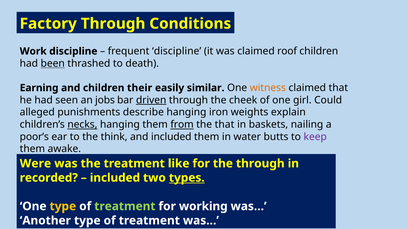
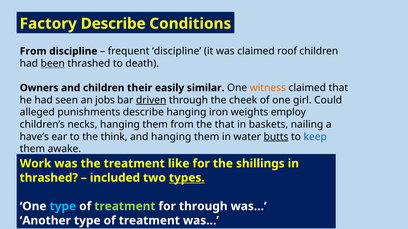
Factory Through: Through -> Describe (113, 24)
Work: Work -> From (33, 51)
Earning: Earning -> Owners (39, 88)
explain: explain -> employ (288, 113)
necks underline: present -> none (82, 125)
from underline: present -> none (182, 125)
poor’s: poor’s -> have’s (34, 137)
and included: included -> hanging (171, 137)
butts underline: none -> present (276, 137)
keep colour: purple -> blue (315, 137)
Were: Were -> Work (36, 164)
the through: through -> shillings (260, 164)
recorded: recorded -> thrashed (49, 178)
type colour: yellow -> light blue (63, 207)
for working: working -> through (203, 207)
